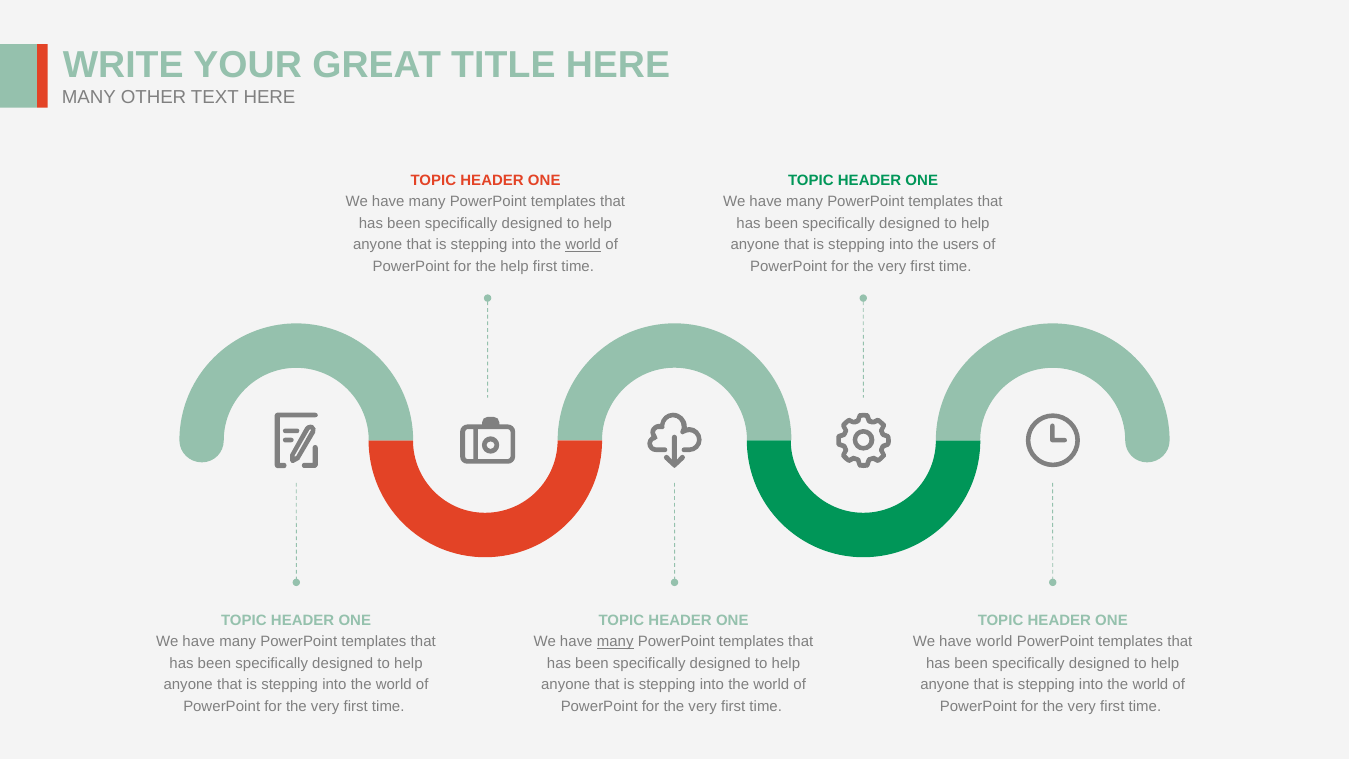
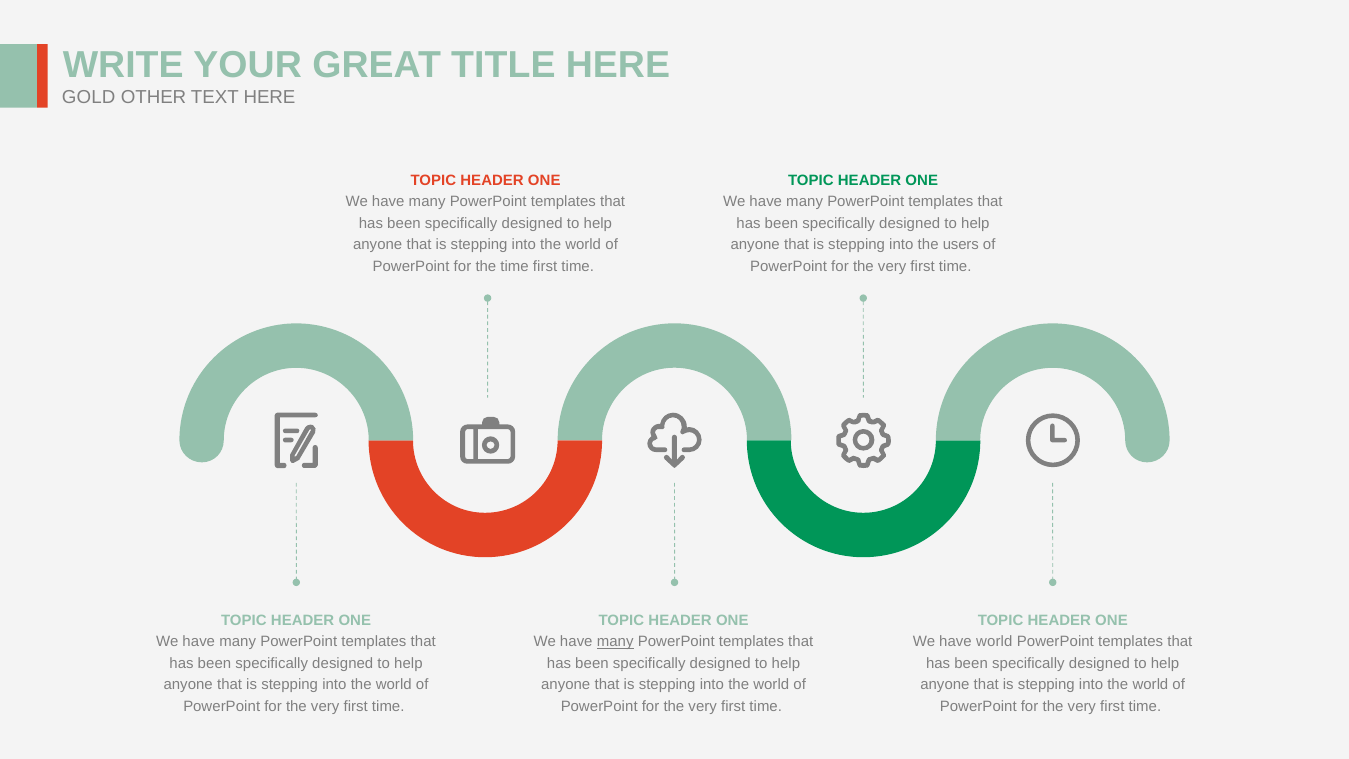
MANY: MANY -> GOLD (89, 97)
world underline: present -> none (583, 245)
the help: help -> time (515, 266)
